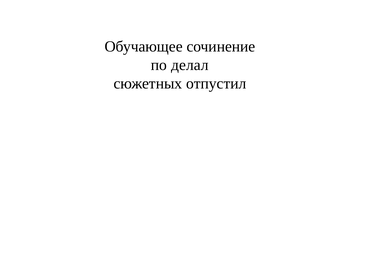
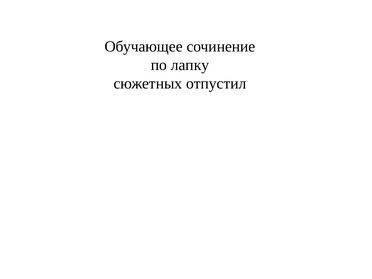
делал: делал -> лапку (190, 65)
